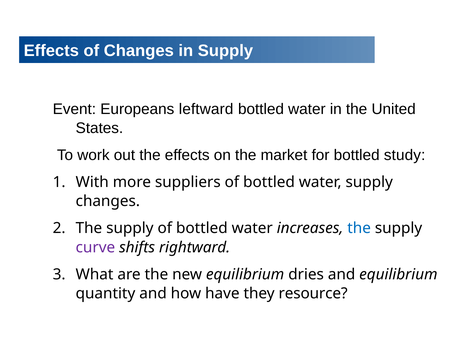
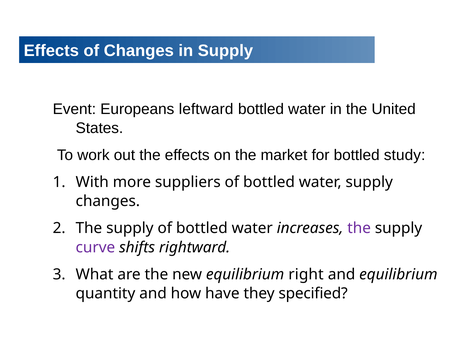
the colour: blue -> purple (359, 228)
dries: dries -> right (306, 275)
resource: resource -> specified (313, 294)
